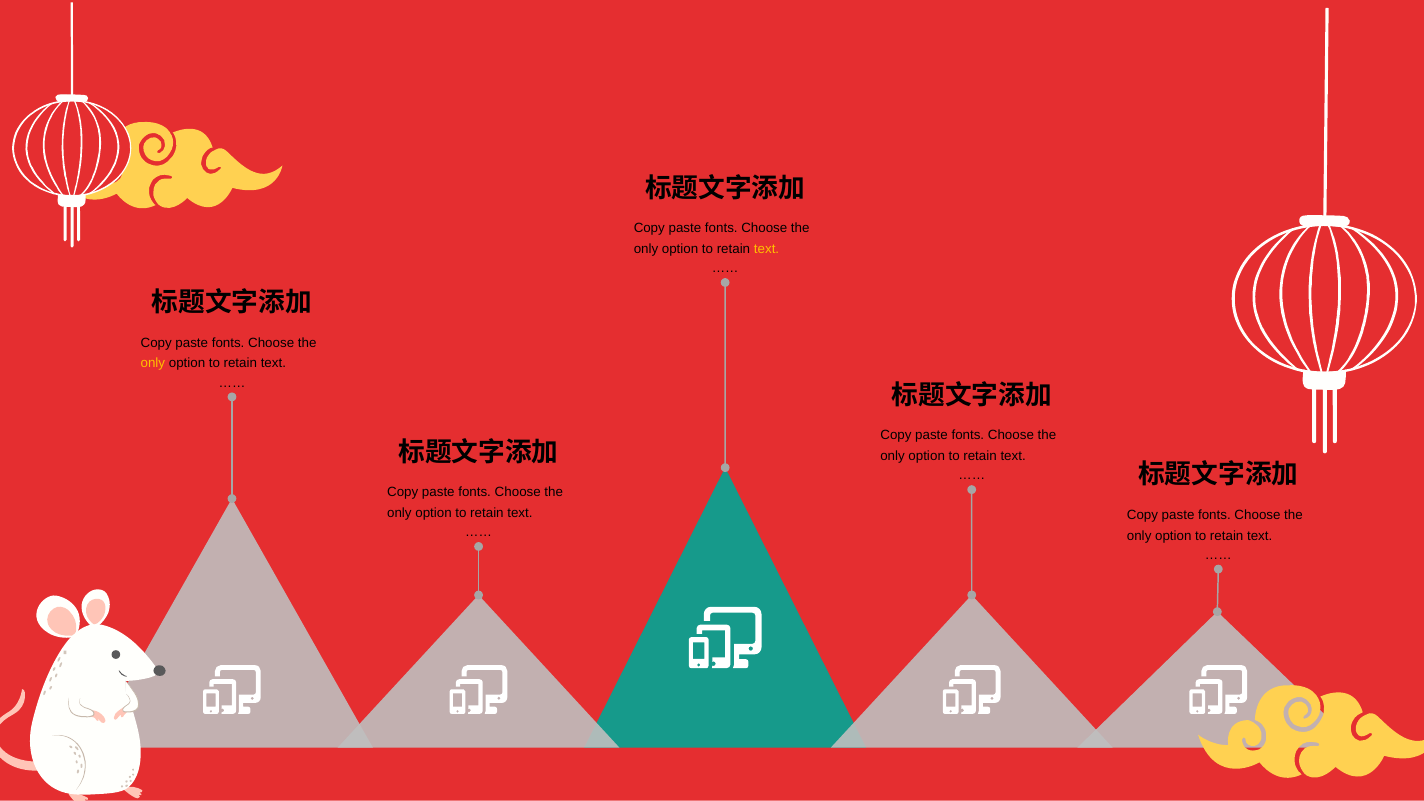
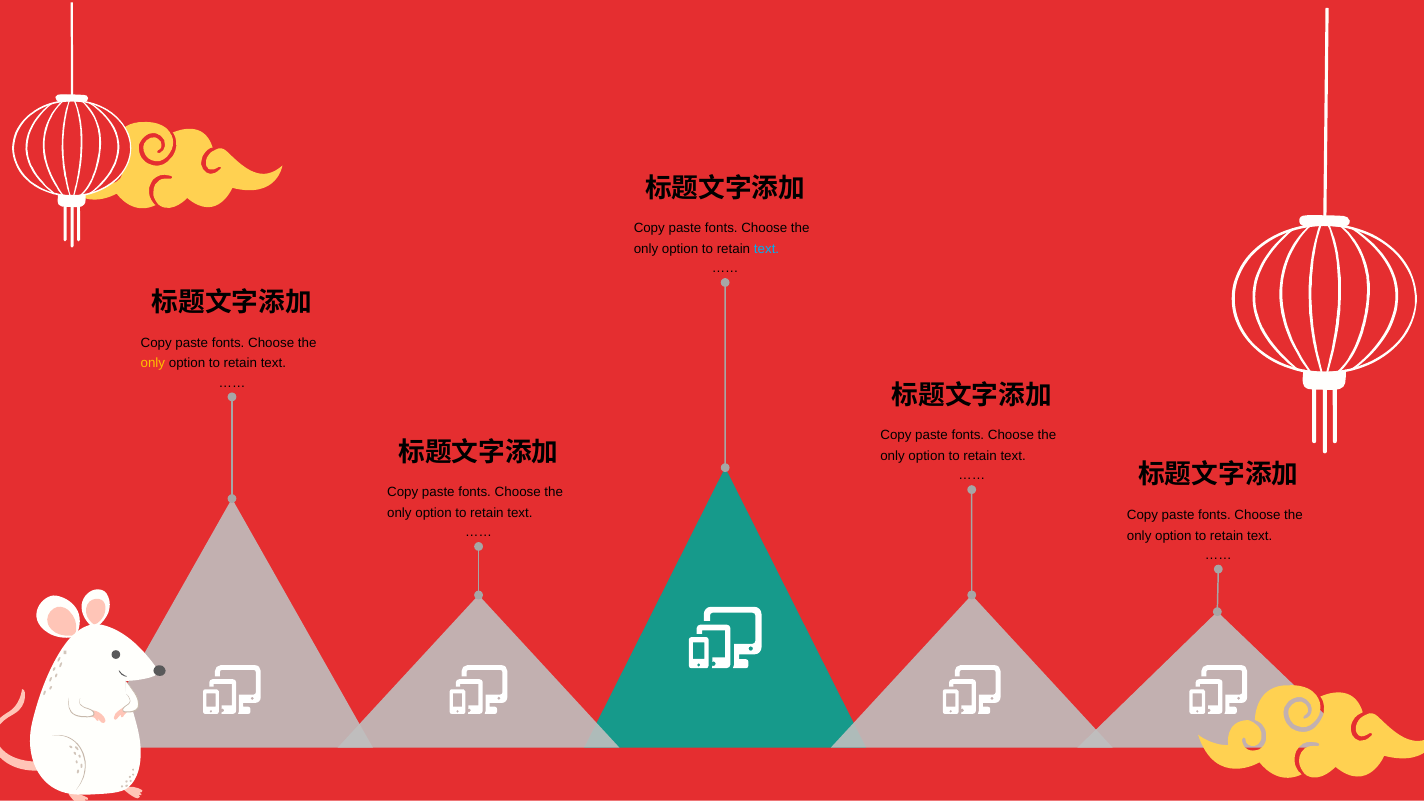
text colour: yellow -> light blue (767, 249)
